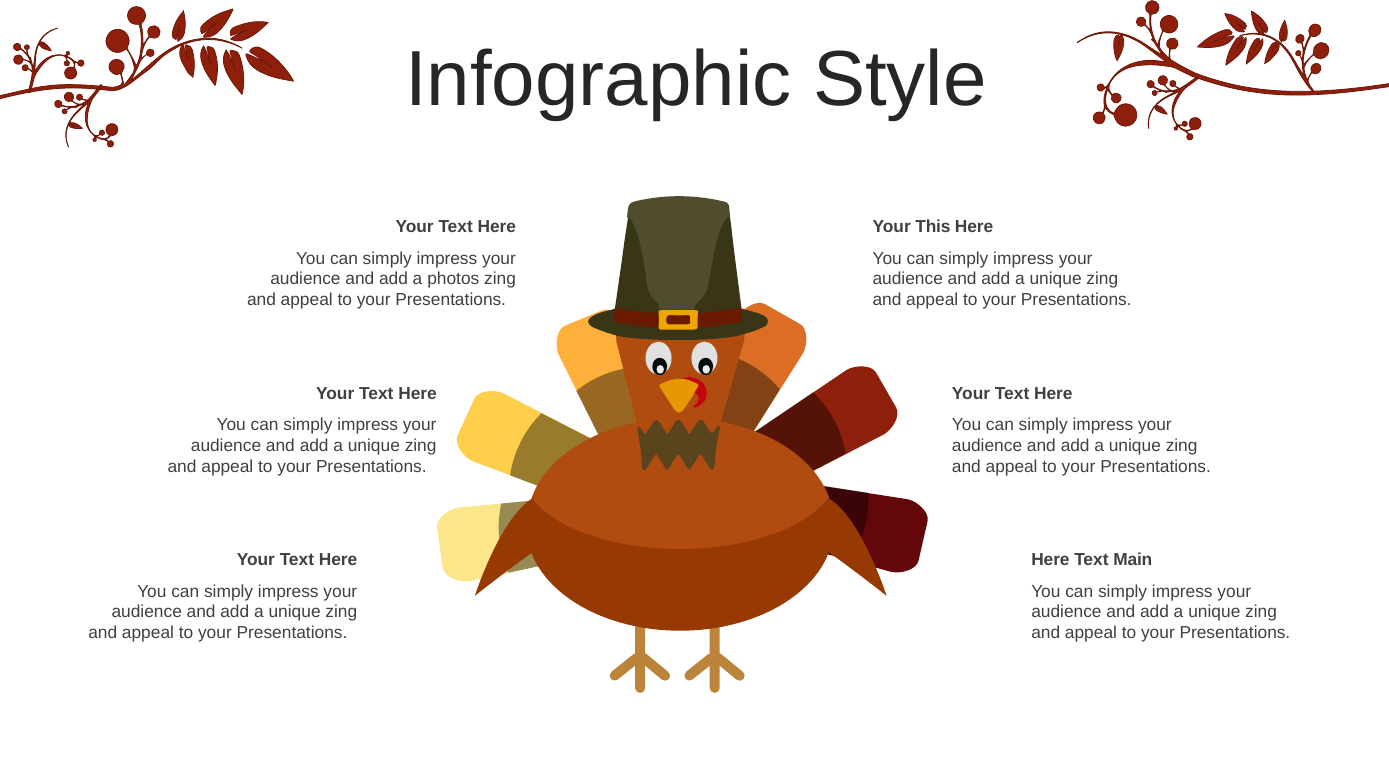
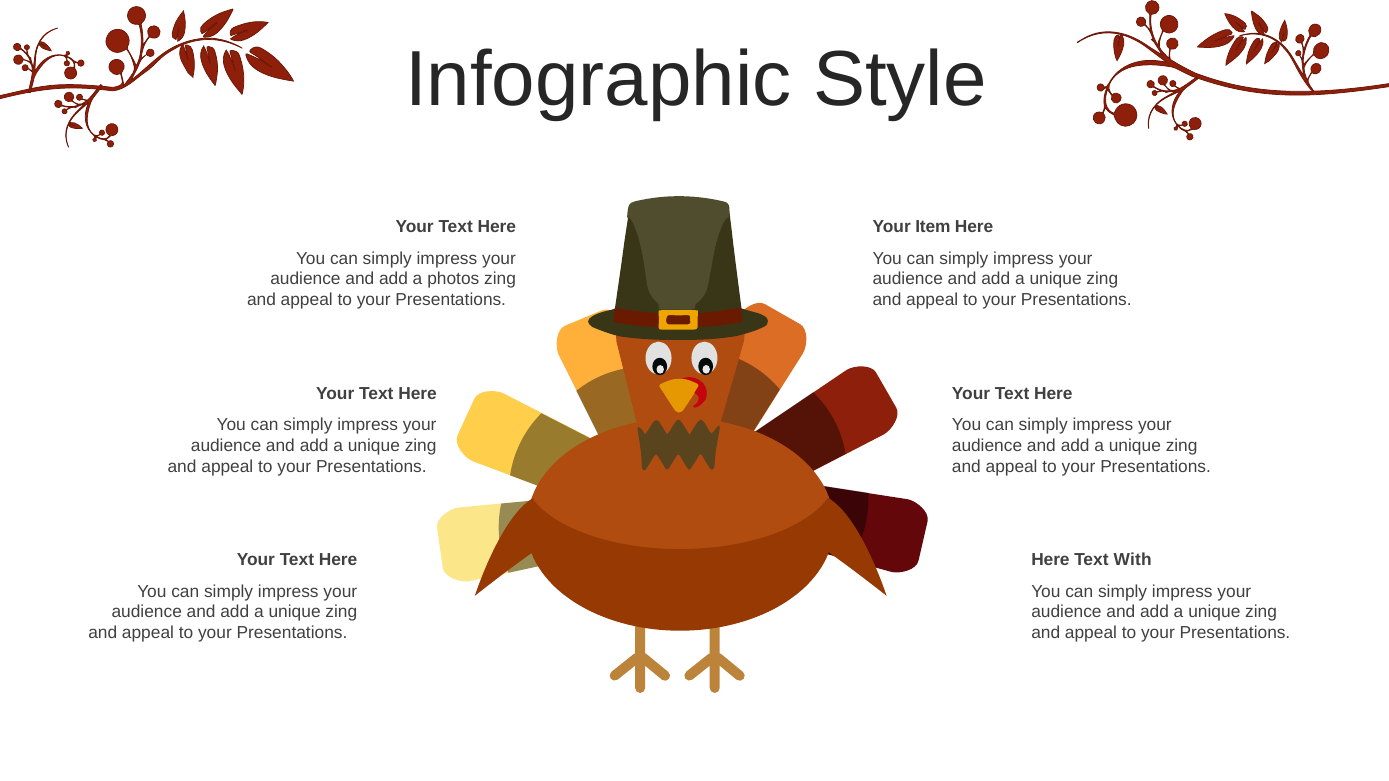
This: This -> Item (933, 227)
Main: Main -> With (1133, 560)
